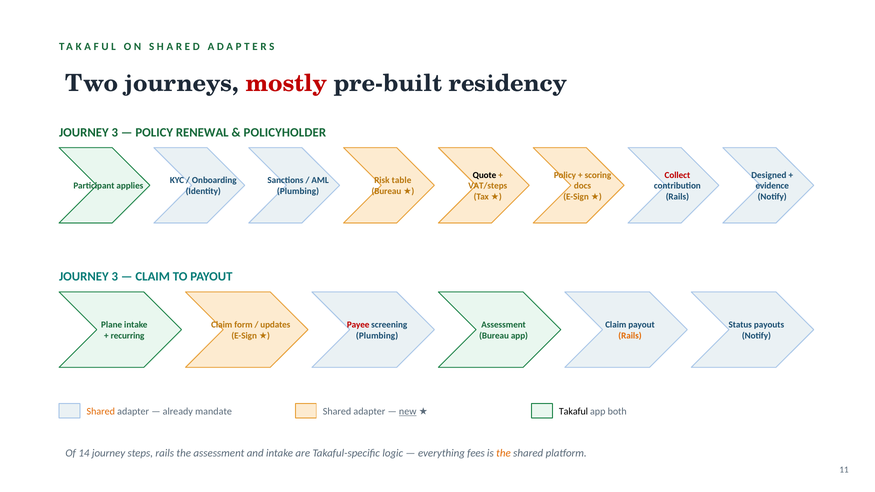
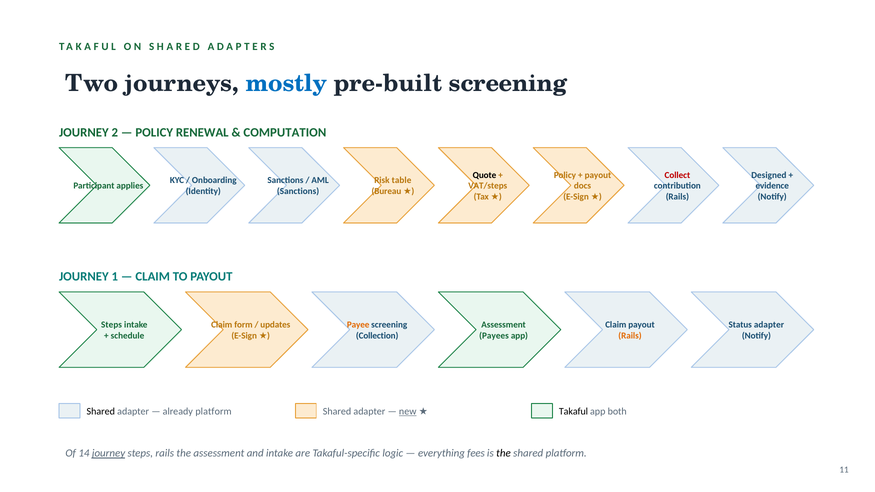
mostly colour: red -> blue (286, 84)
pre-built residency: residency -> screening (508, 84)
3: 3 -> 2 (115, 132)
POLICYHOLDER: POLICYHOLDER -> COMPUTATION (285, 132)
scoring: scoring -> payout (598, 175)
Plumbing: Plumbing -> Sanctions (298, 191)
3: 3 -> 1 (115, 277)
Plane: Plane -> Steps (112, 325)
Payee colour: red -> orange (358, 325)
Status payouts: payouts -> adapter (769, 325)
recurring: recurring -> schedule (128, 336)
Plumbing: Plumbing -> Collection (377, 336)
Bureau: Bureau -> Payees (494, 336)
Shared colour: orange -> black (101, 411)
already mandate: mandate -> platform (213, 411)
journey underline: none -> present (109, 454)
the colour: orange -> black (503, 454)
